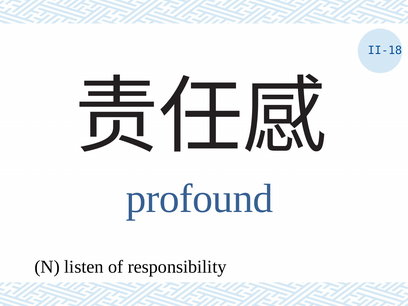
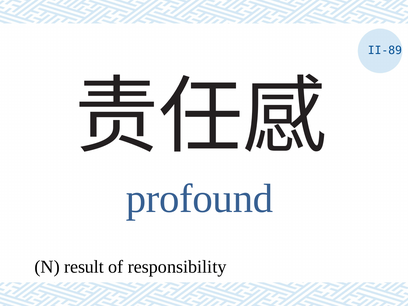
II-18: II-18 -> II-89 (385, 50)
listen: listen -> result (84, 267)
